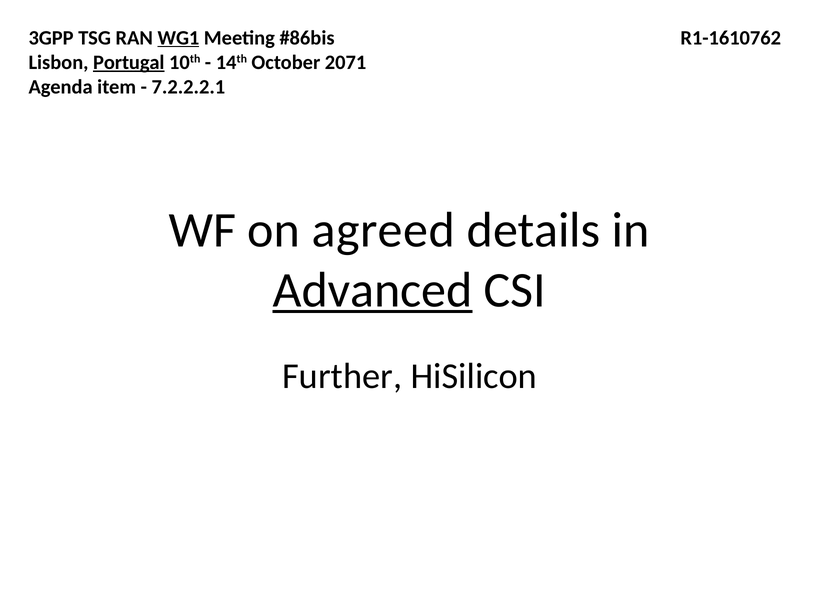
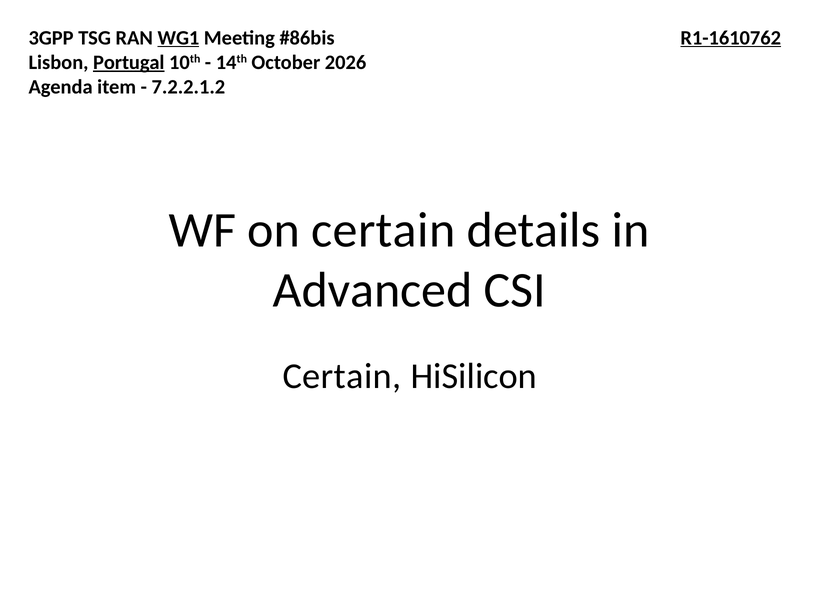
R1-1610762 underline: none -> present (731, 38)
2071: 2071 -> 2026 (346, 62)
7.2.2.2.1: 7.2.2.2.1 -> 7.2.2.1.2 (188, 87)
on agreed: agreed -> certain (383, 230)
Advanced underline: present -> none (373, 290)
Further: Further -> Certain (342, 377)
